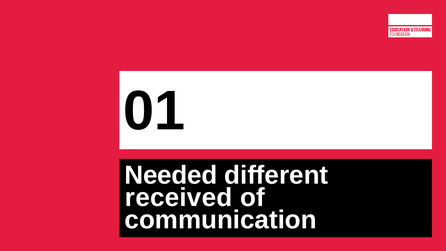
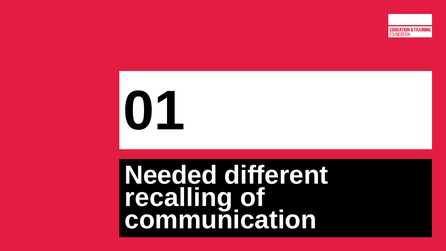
received: received -> recalling (179, 197)
